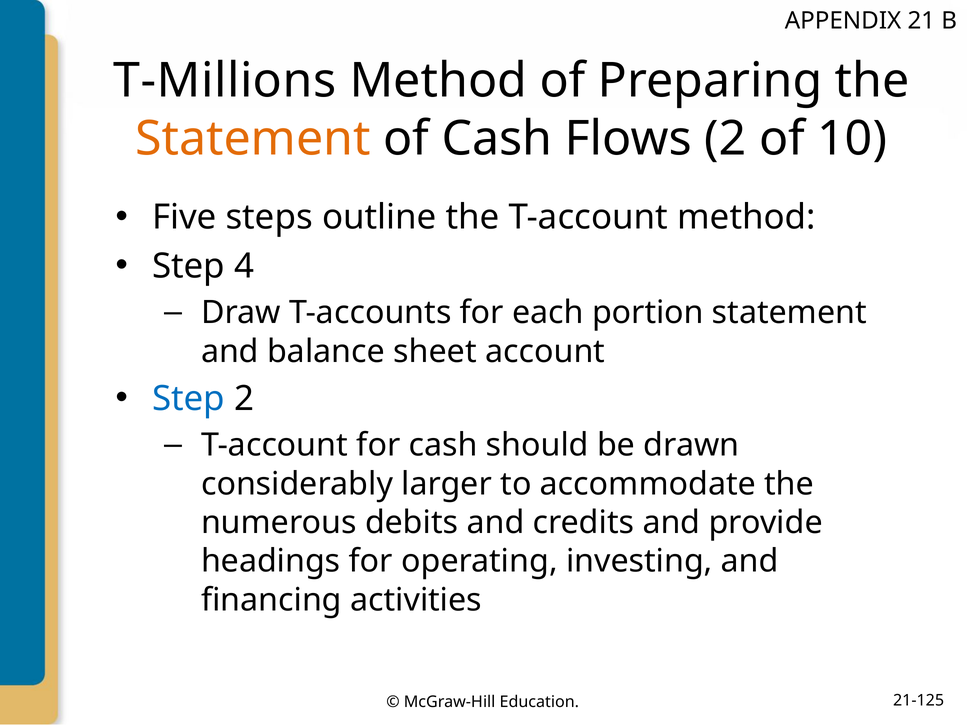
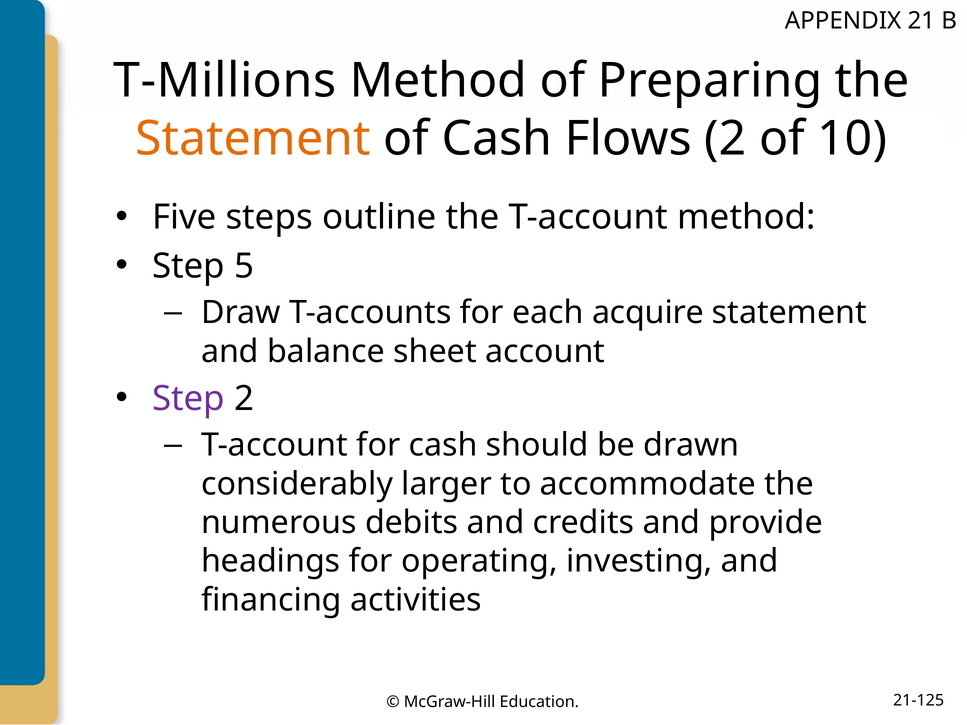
4: 4 -> 5 (244, 266)
portion: portion -> acquire (648, 313)
Step colour: blue -> purple (188, 399)
